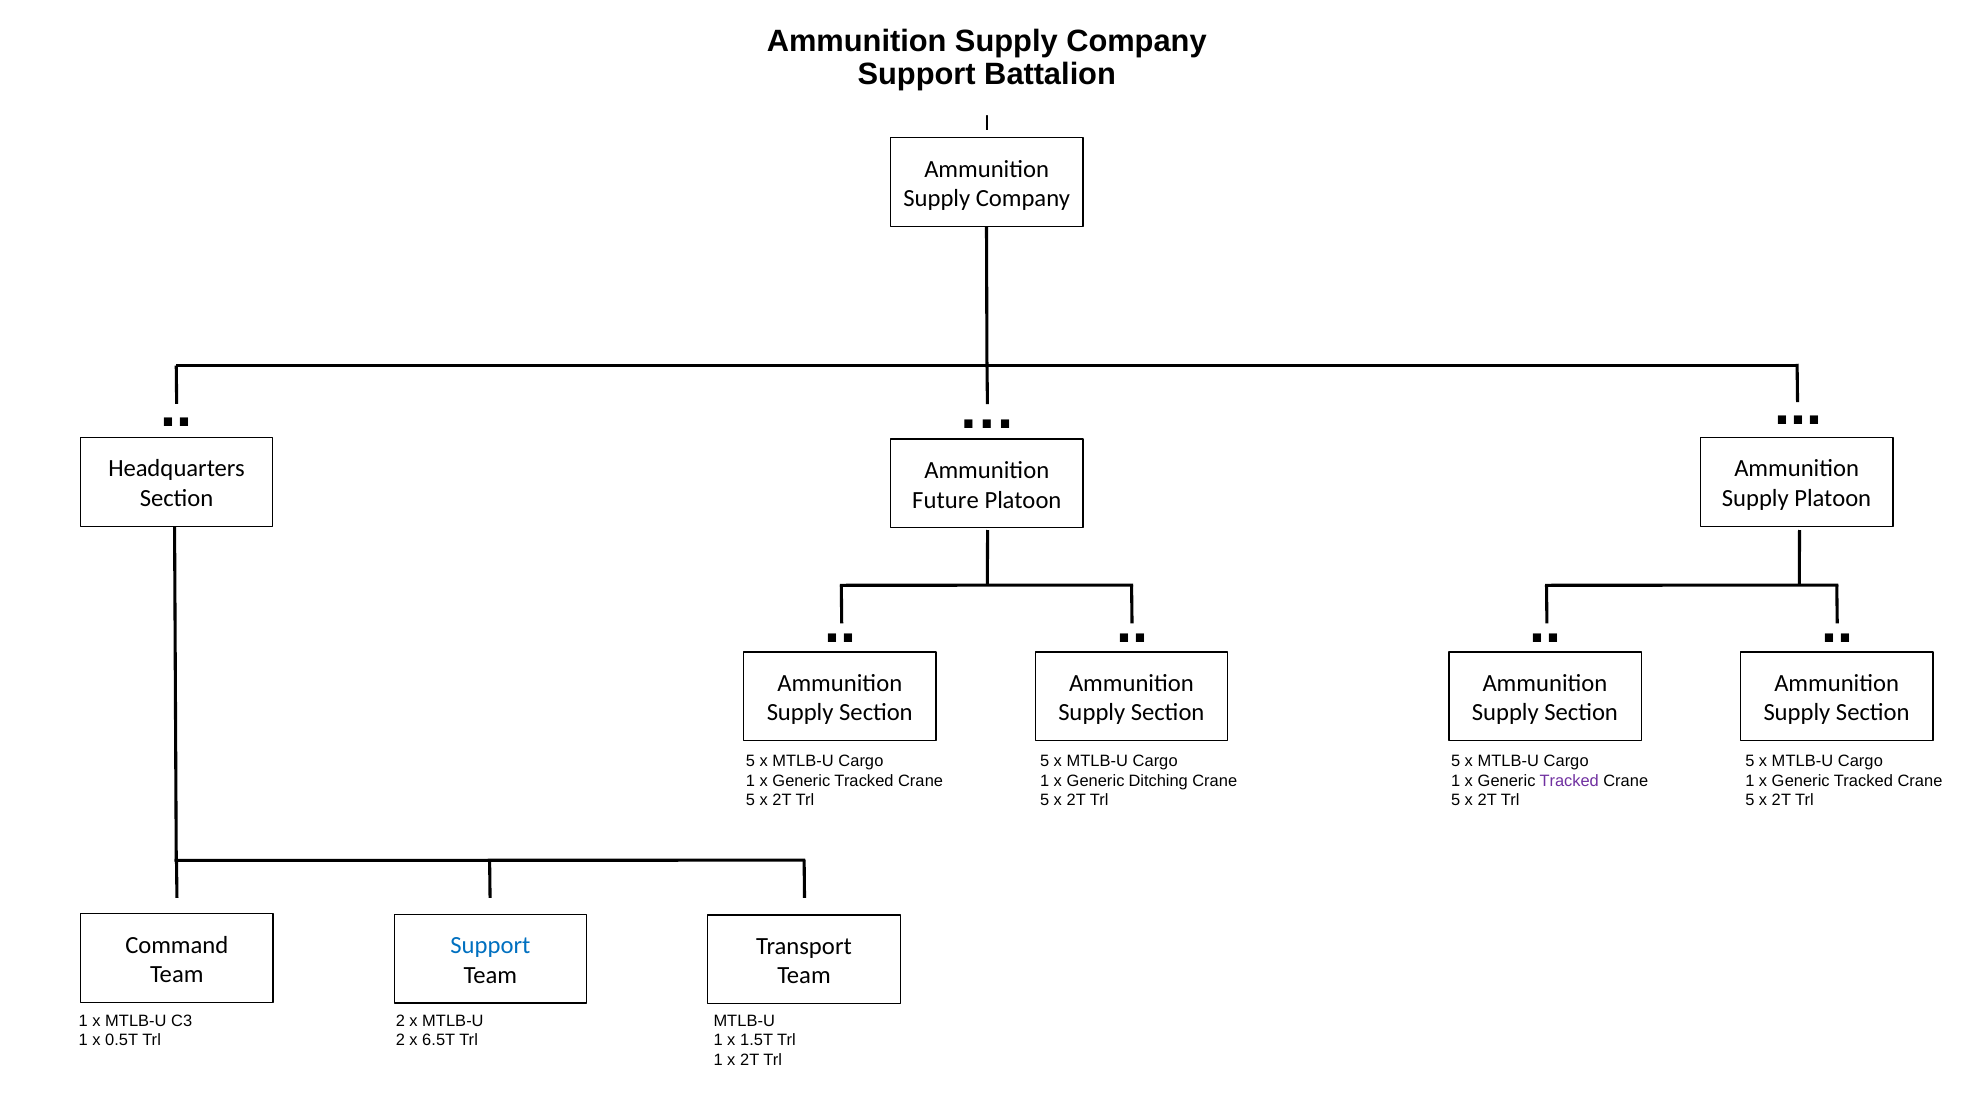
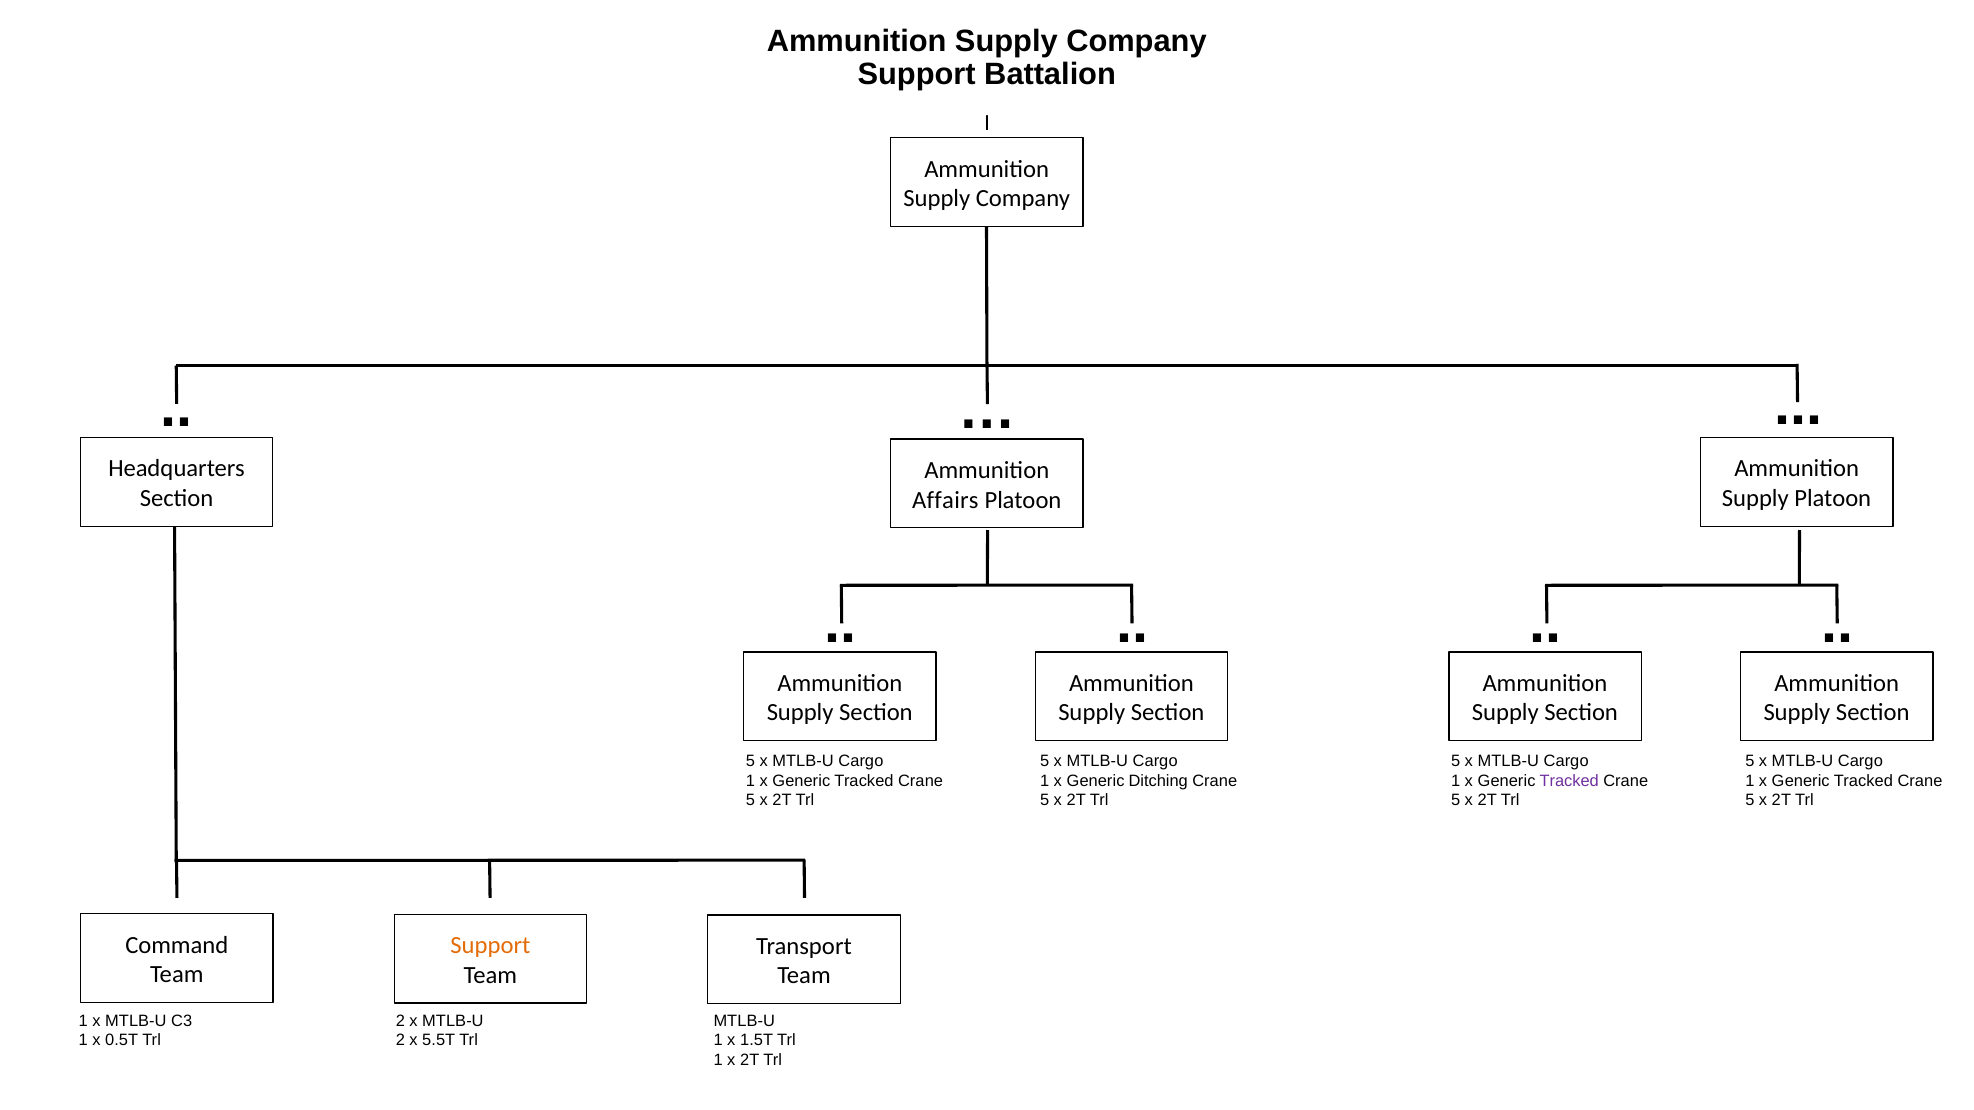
Future: Future -> Affairs (945, 500)
Support colour: blue -> orange (490, 946)
6.5T: 6.5T -> 5.5T (439, 1041)
